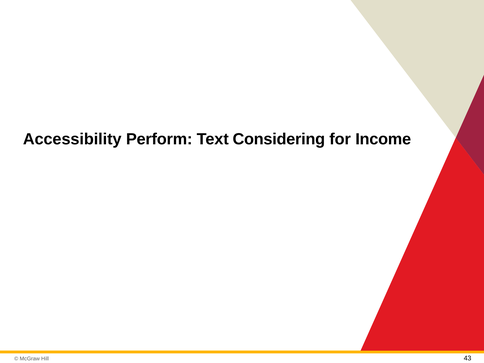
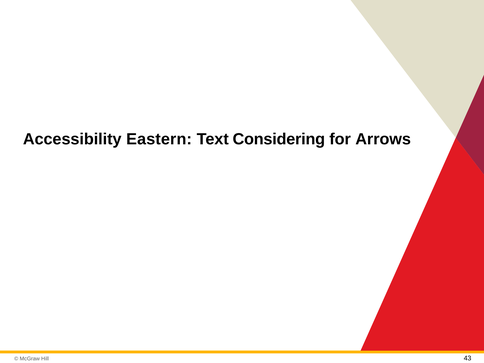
Perform: Perform -> Eastern (159, 139)
Income: Income -> Arrows (383, 139)
